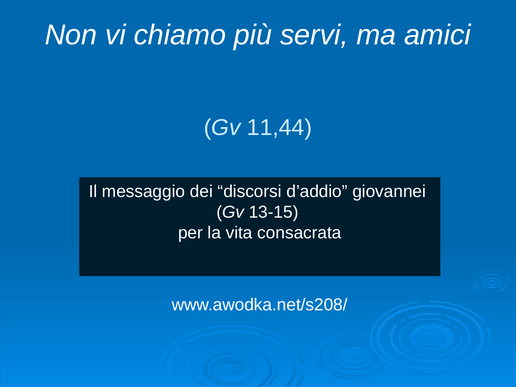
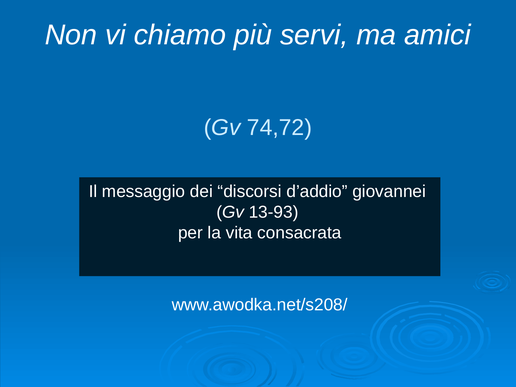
11,44: 11,44 -> 74,72 (280, 128)
13-15: 13-15 -> 13-93 (274, 212)
